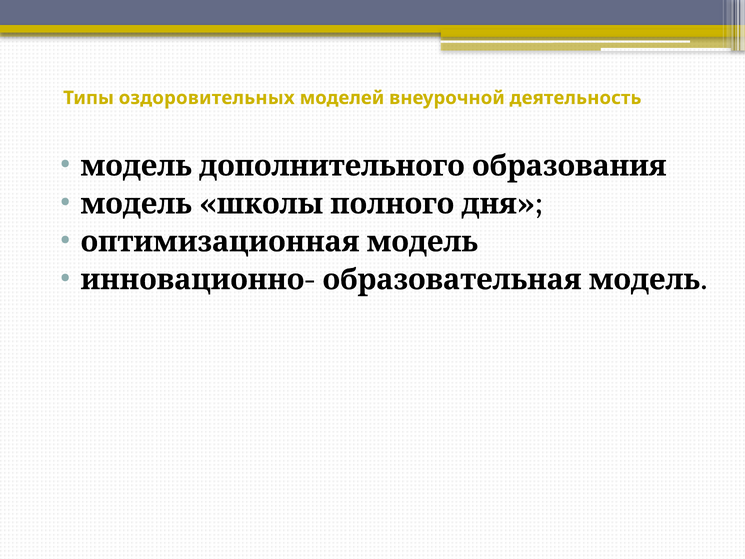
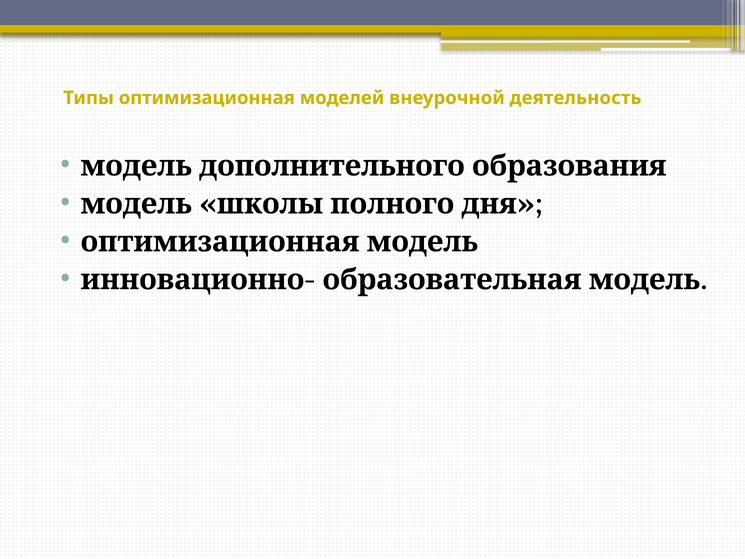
Типы оздоровительных: оздоровительных -> оптимизационная (207, 98)
